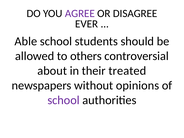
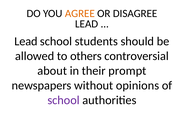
AGREE colour: purple -> orange (80, 13)
EVER: EVER -> LEAD (87, 24)
Able: Able -> Lead (26, 41)
treated: treated -> prompt (127, 71)
